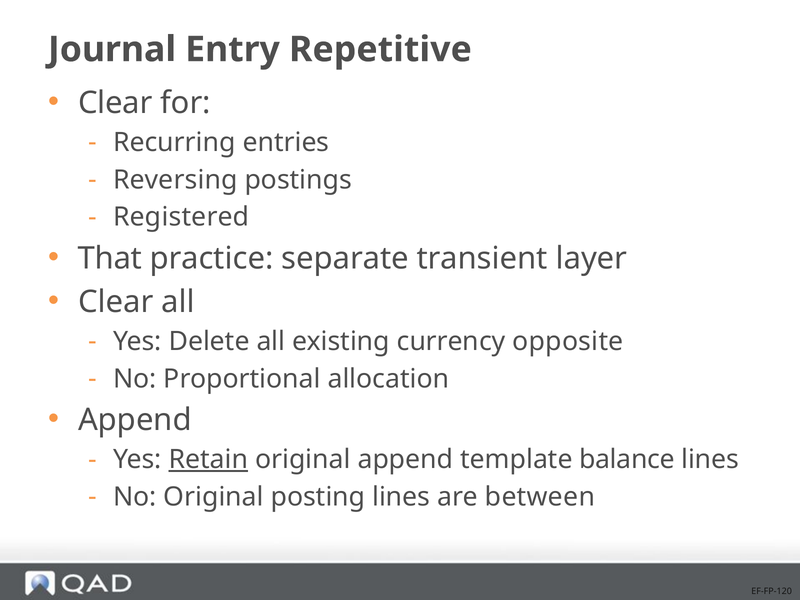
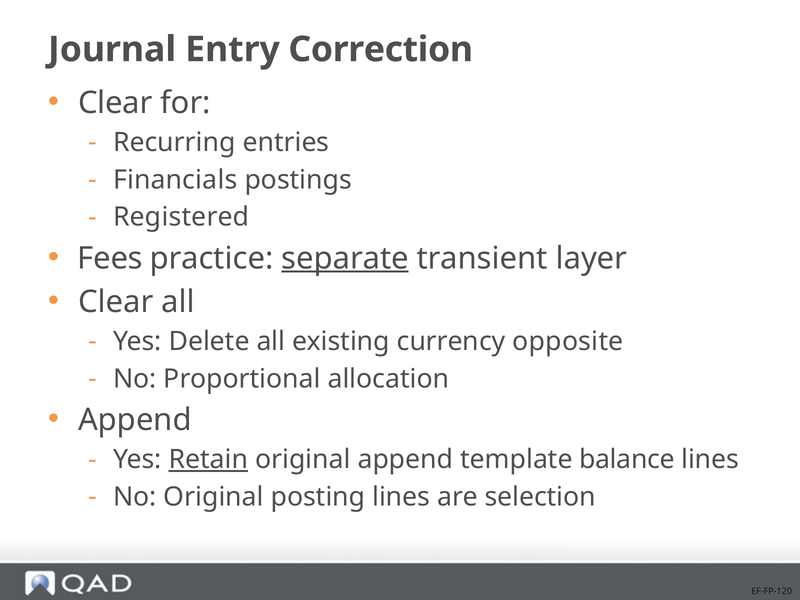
Repetitive: Repetitive -> Correction (381, 49)
Reversing: Reversing -> Financials (175, 180)
That: That -> Fees (110, 258)
separate underline: none -> present (345, 258)
between: between -> selection (540, 497)
